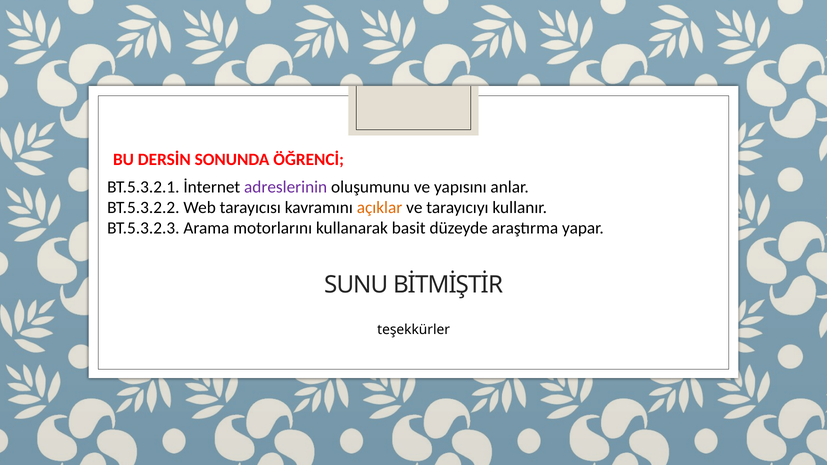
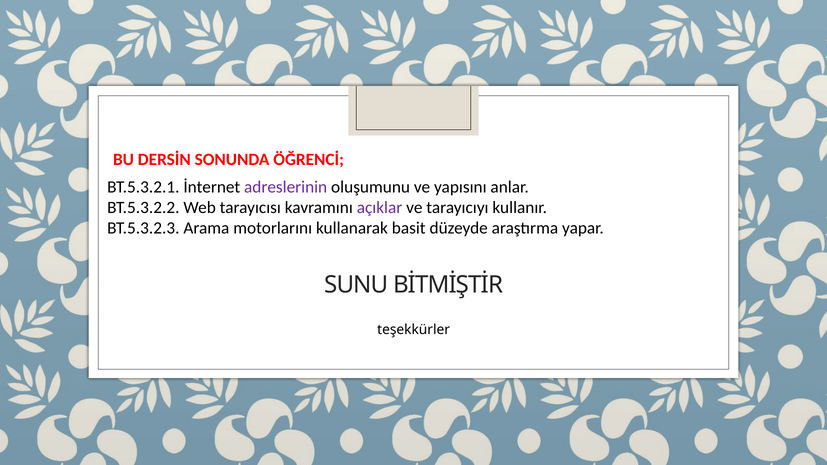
açıklar colour: orange -> purple (380, 208)
